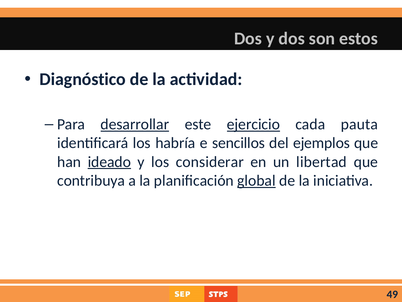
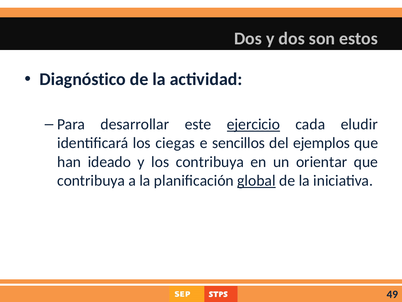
desarrollar underline: present -> none (135, 124)
pauta: pauta -> eludir (359, 124)
habría: habría -> ciegas (175, 143)
ideado underline: present -> none (109, 162)
los considerar: considerar -> contribuya (210, 162)
libertad: libertad -> orientar (322, 162)
